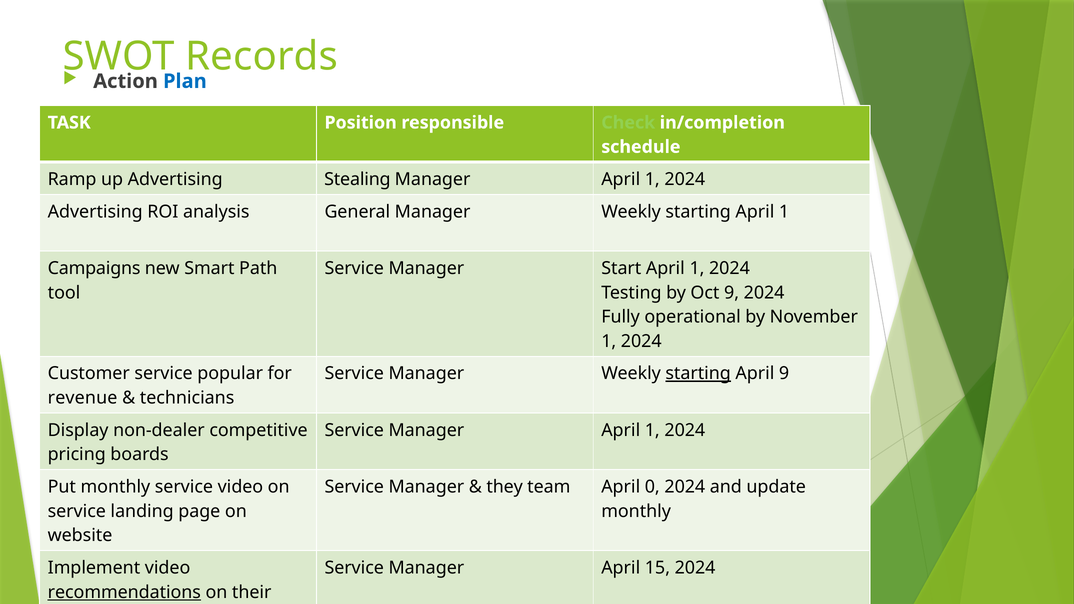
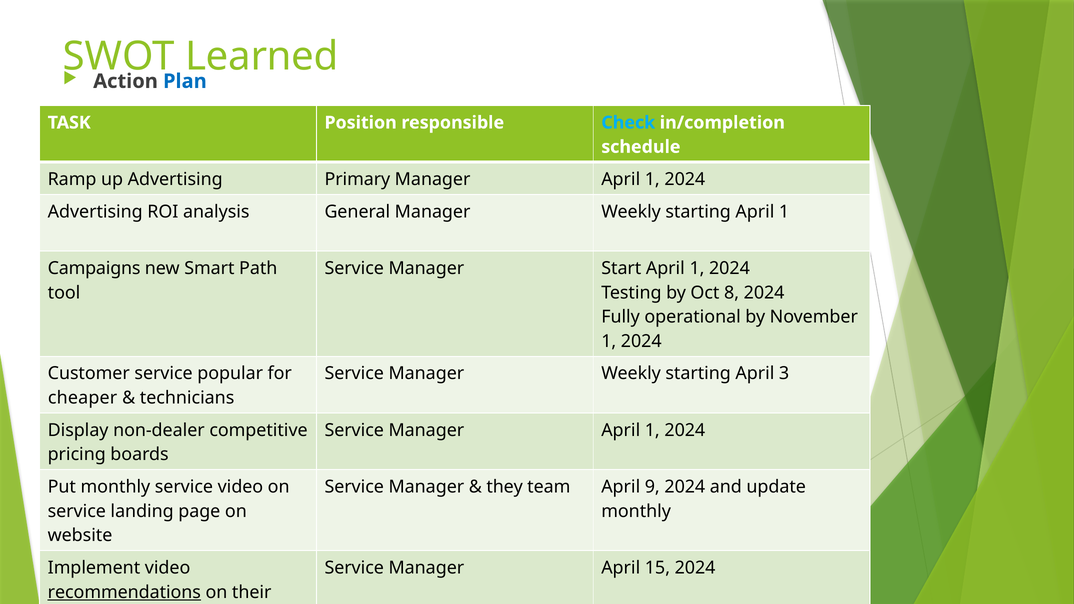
Records: Records -> Learned (262, 56)
Check colour: light green -> light blue (628, 123)
Stealing: Stealing -> Primary (357, 179)
Oct 9: 9 -> 8 (732, 293)
starting underline: present -> none (698, 374)
April 9: 9 -> 3 (784, 374)
revenue: revenue -> cheaper (83, 398)
0: 0 -> 9 (652, 487)
